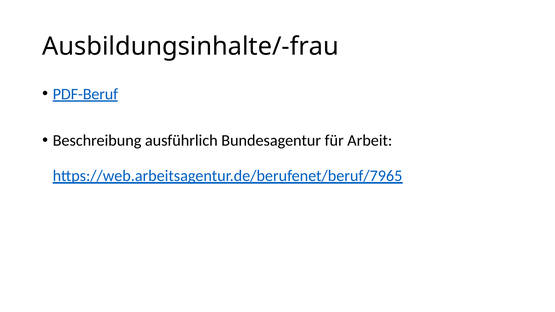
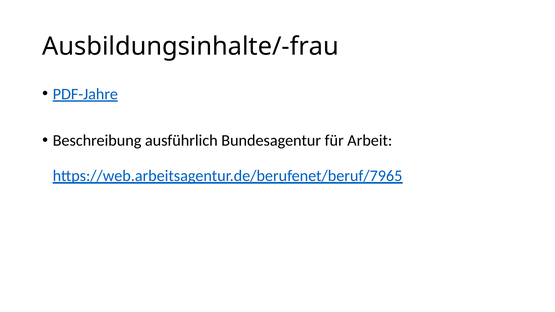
PDF-Beruf: PDF-Beruf -> PDF-Jahre (85, 94)
